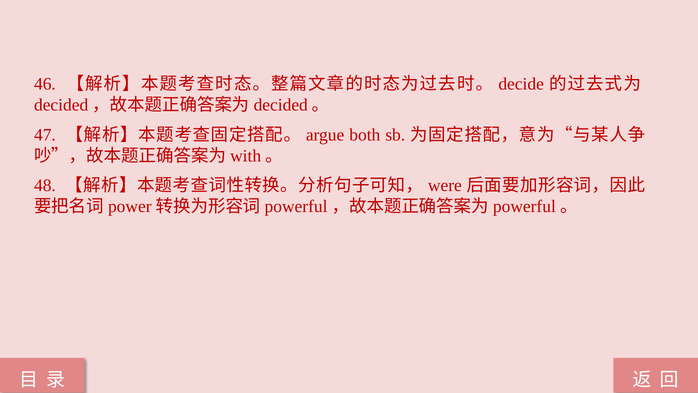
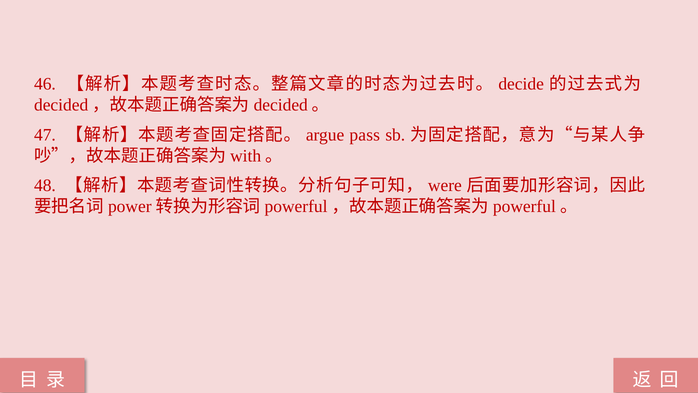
both: both -> pass (365, 135)
